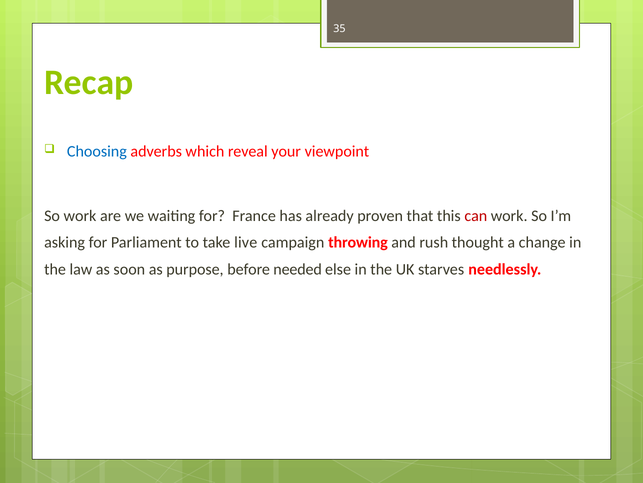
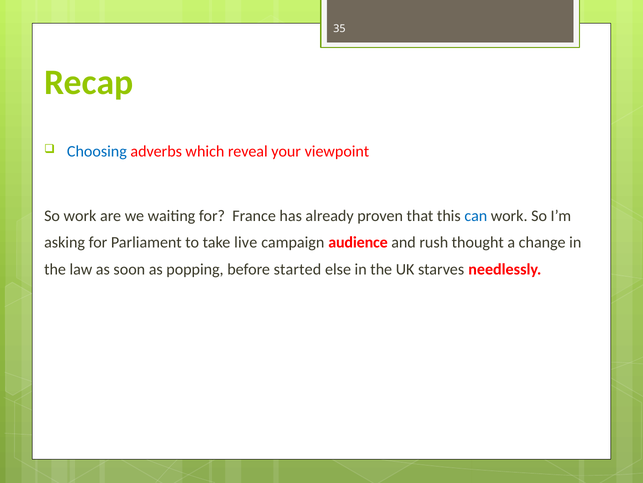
can colour: red -> blue (476, 216)
throwing: throwing -> audience (358, 242)
purpose: purpose -> popping (195, 269)
needed: needed -> started (297, 269)
